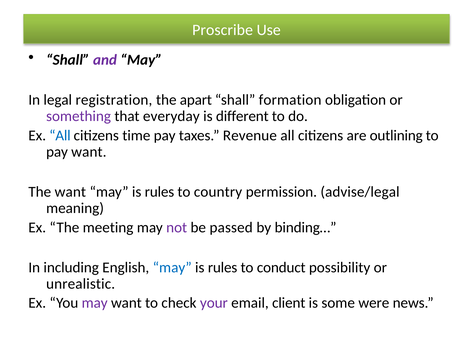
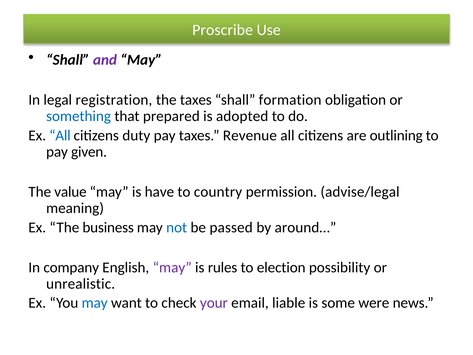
the apart: apart -> taxes (196, 100)
something colour: purple -> blue (79, 116)
everyday: everyday -> prepared (171, 116)
different: different -> adopted (242, 116)
time: time -> duty (136, 135)
pay want: want -> given (89, 152)
The want: want -> value (70, 192)
rules: rules -> have (159, 192)
meeting: meeting -> business (108, 227)
not colour: purple -> blue (177, 227)
binding…: binding… -> around… (305, 227)
including: including -> company (71, 267)
may colour: blue -> purple (172, 267)
conduct: conduct -> election (281, 267)
may colour: purple -> blue (95, 303)
client: client -> liable (289, 303)
